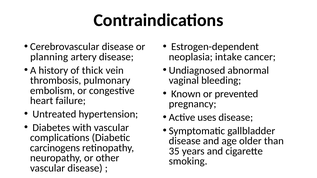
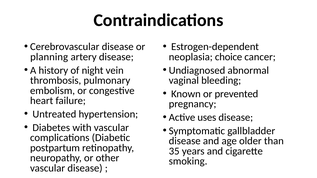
intake: intake -> choice (229, 57)
thick: thick -> night (93, 70)
carcinogens: carcinogens -> postpartum (55, 148)
